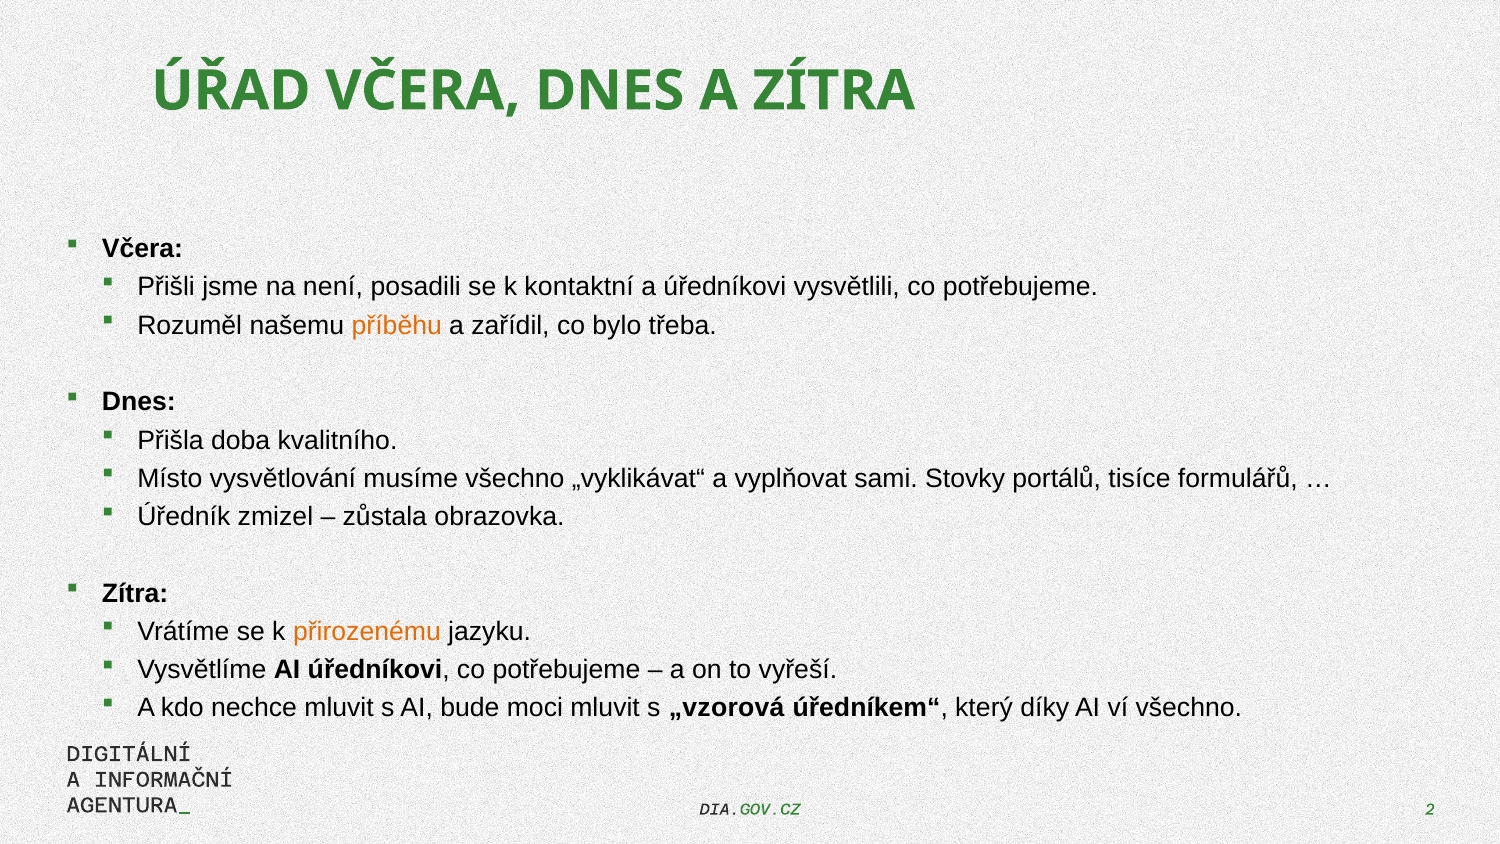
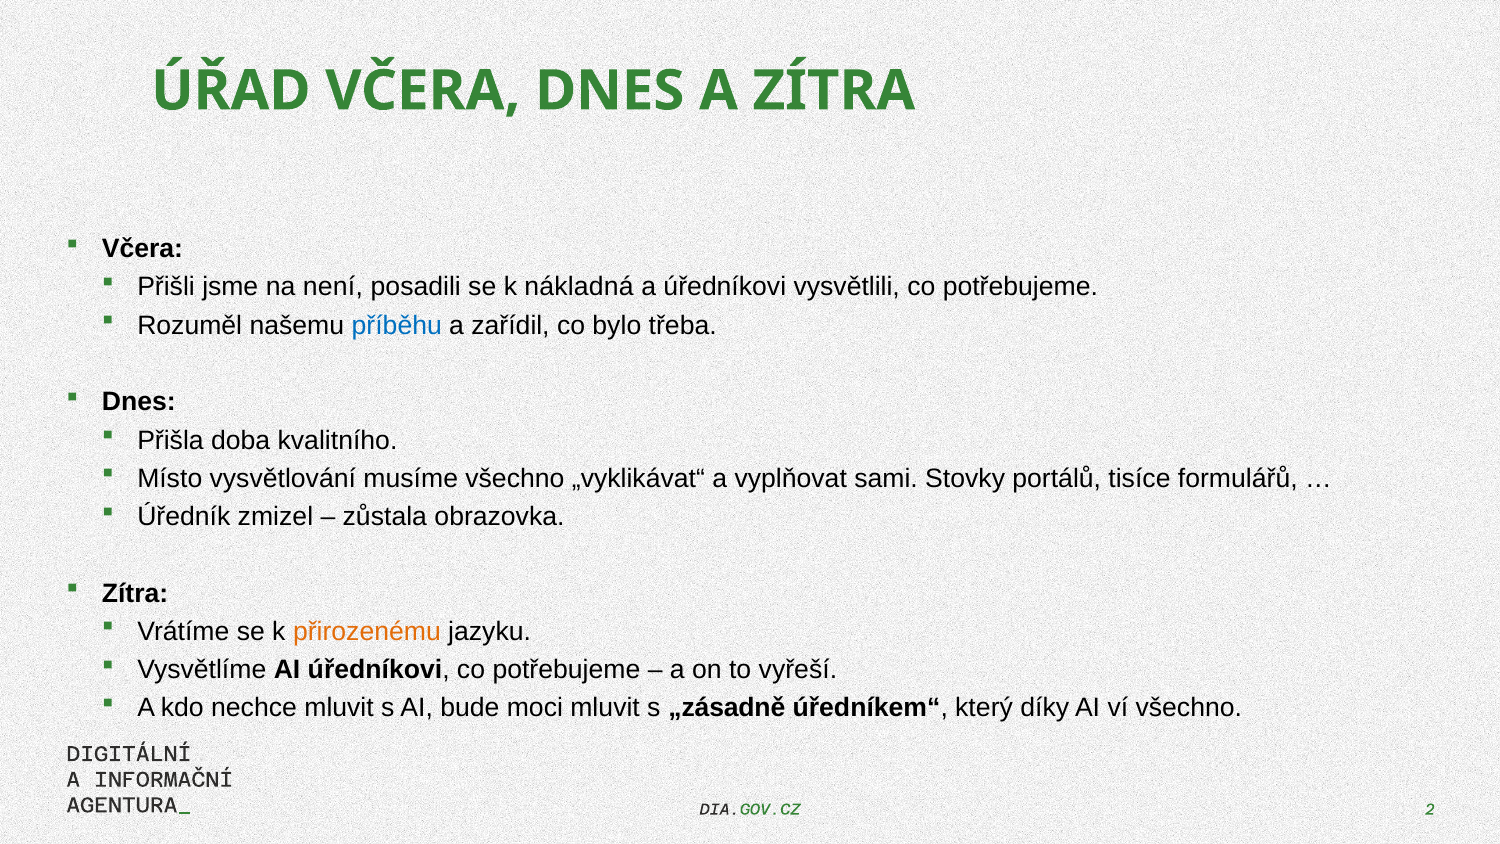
kontaktní: kontaktní -> nákladná (579, 287)
příběhu colour: orange -> blue (397, 325)
„vzorová: „vzorová -> „zásadně (727, 708)
